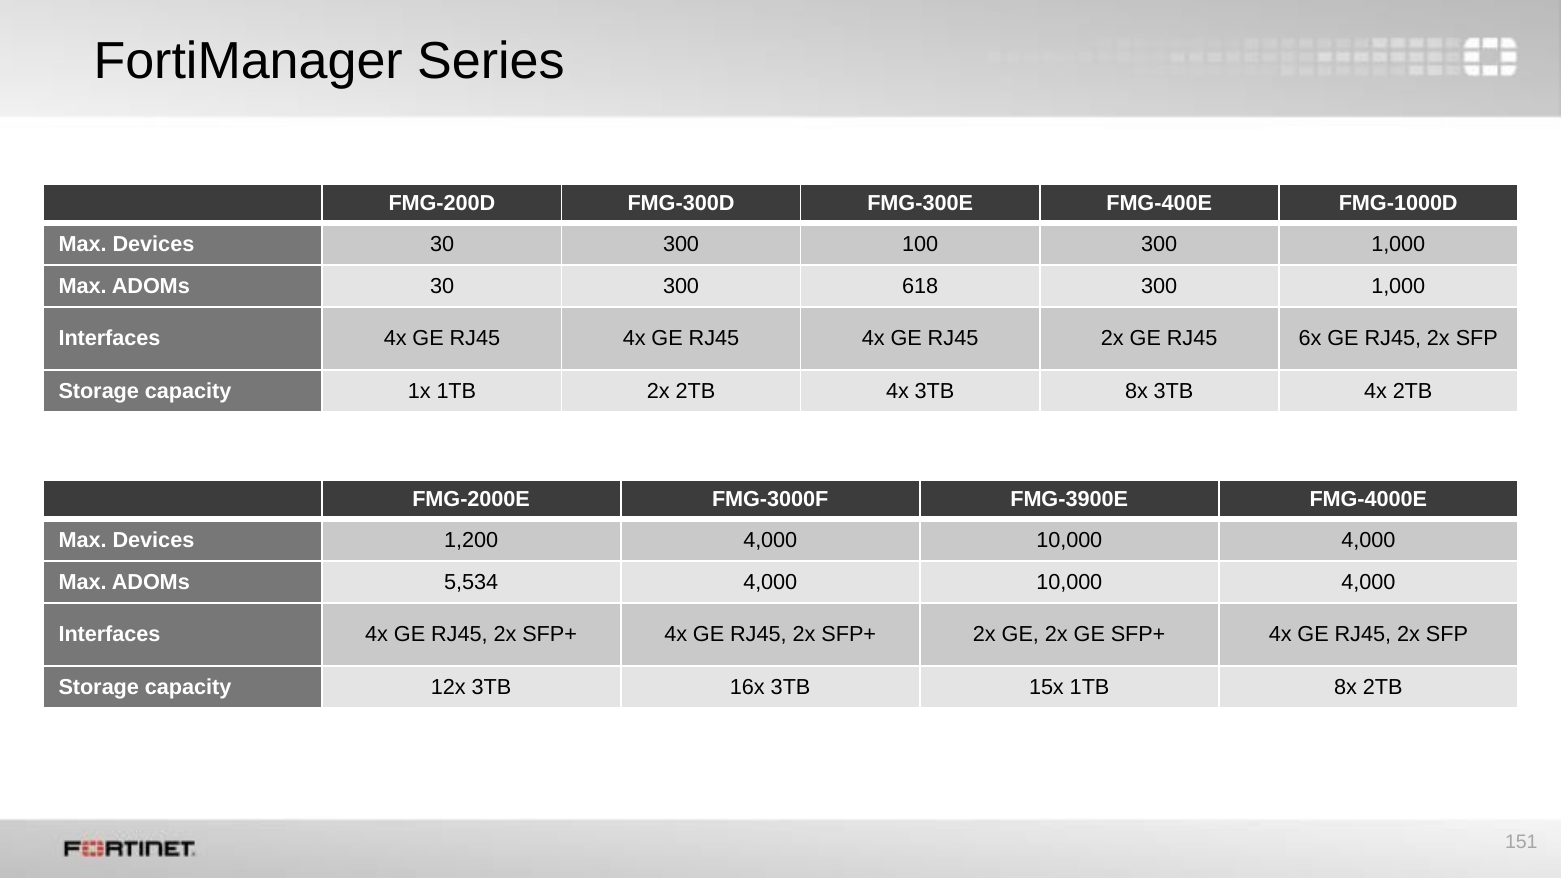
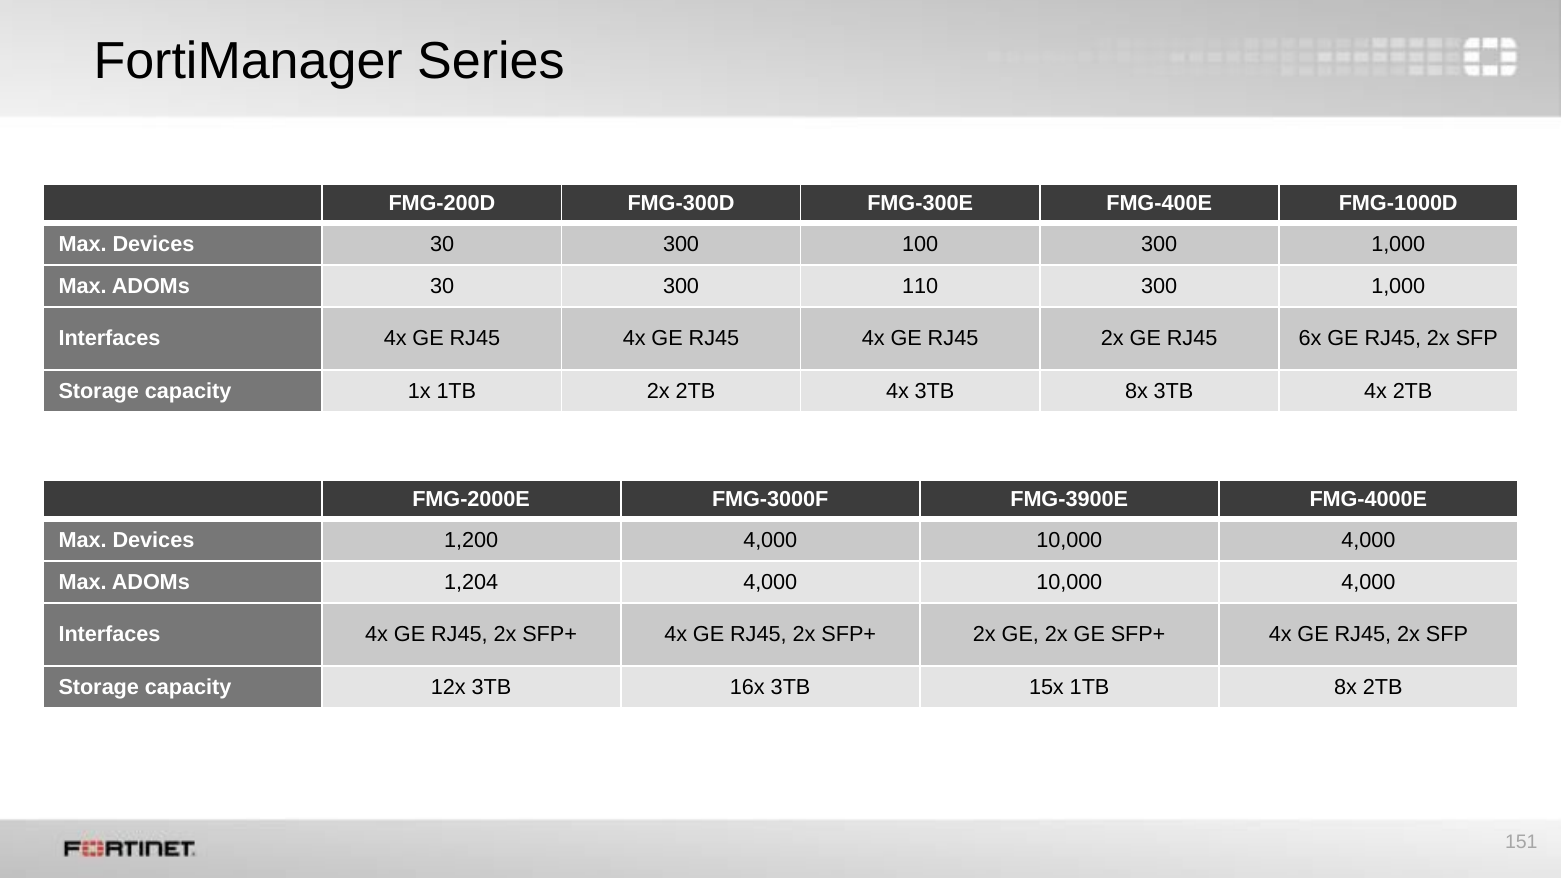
618: 618 -> 110 (920, 286)
5,534: 5,534 -> 1,204 (471, 583)
